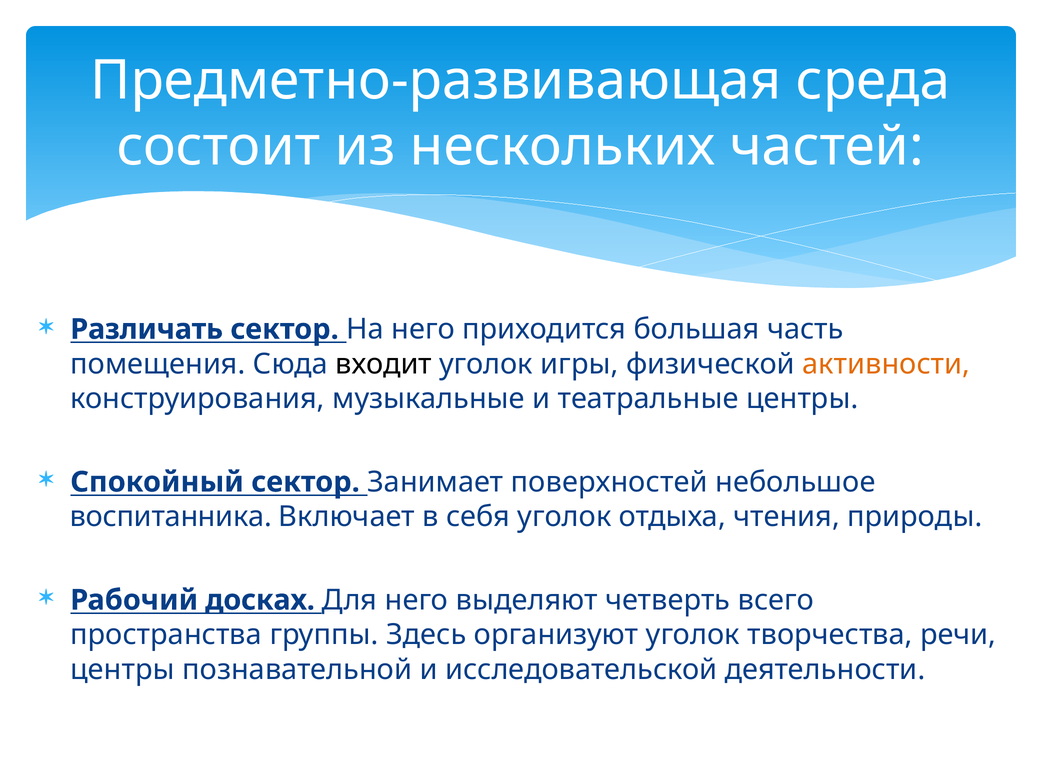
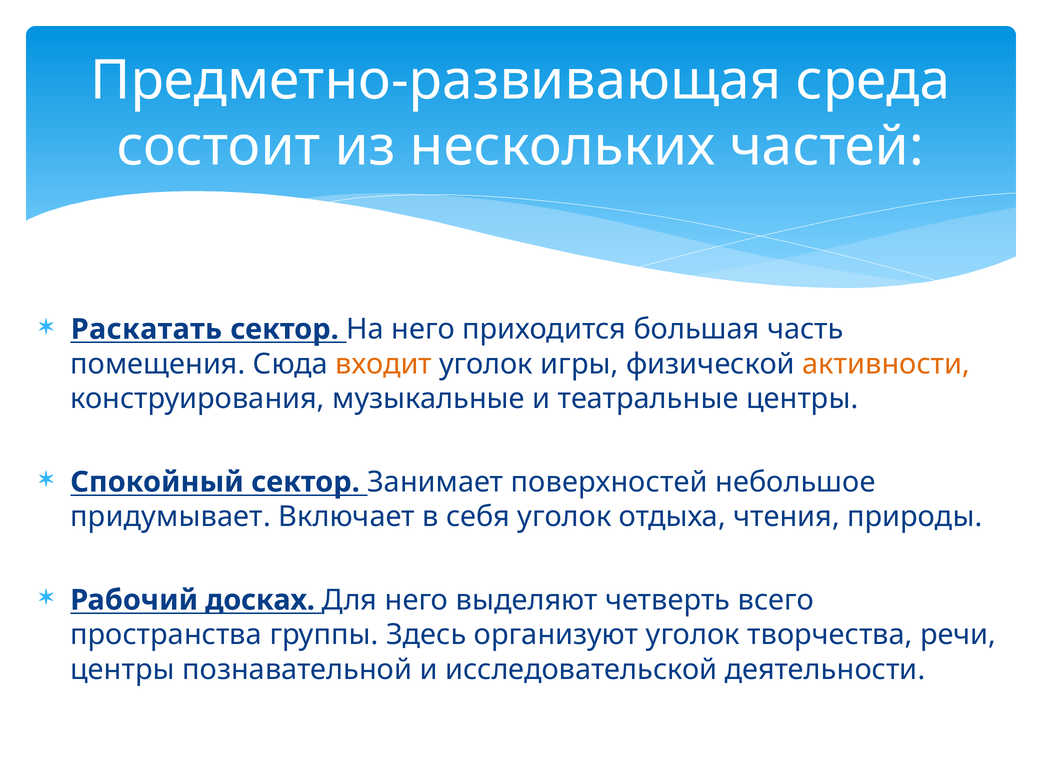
Различать: Различать -> Раскатать (146, 329)
входит colour: black -> orange (384, 364)
воспитанника: воспитанника -> придумывает (171, 517)
